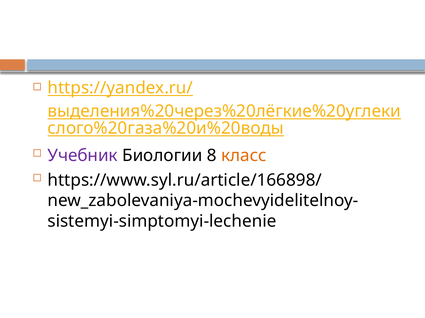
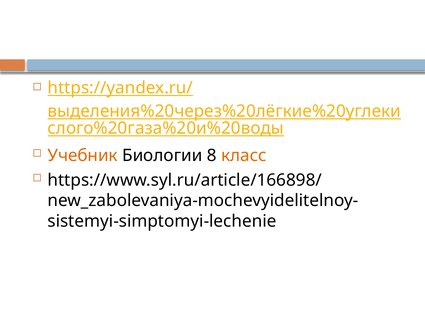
Учебник colour: purple -> orange (83, 156)
